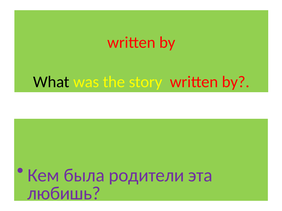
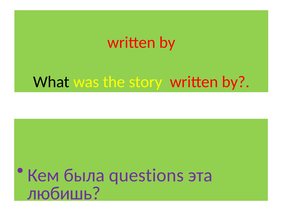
родители: родители -> questions (146, 176)
